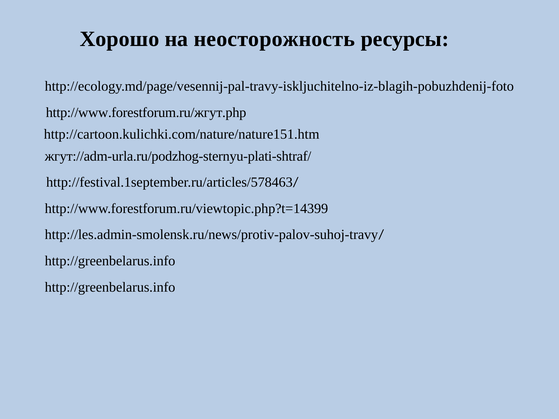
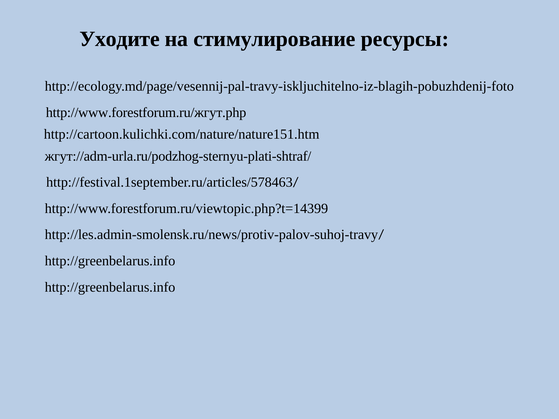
Хорошо: Хорошо -> Уходите (120, 39)
неосторожность: неосторожность -> стимулирование (275, 39)
